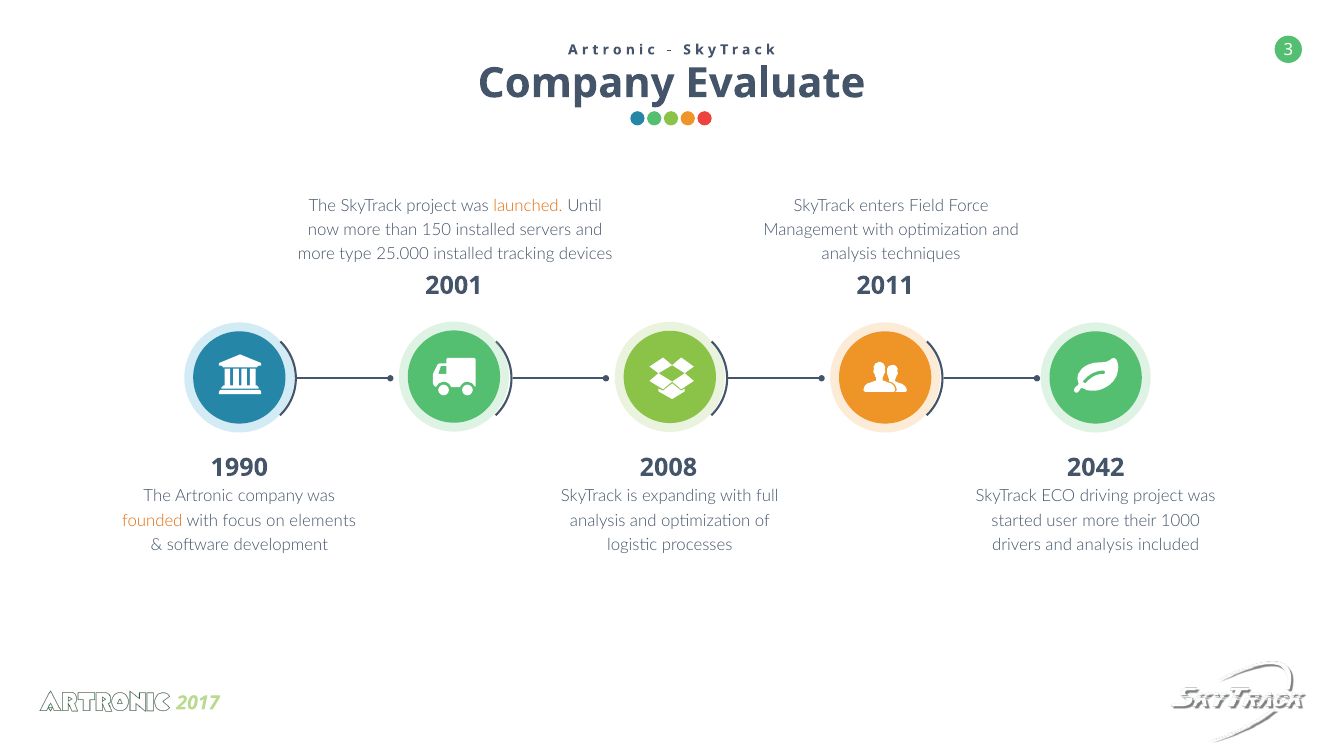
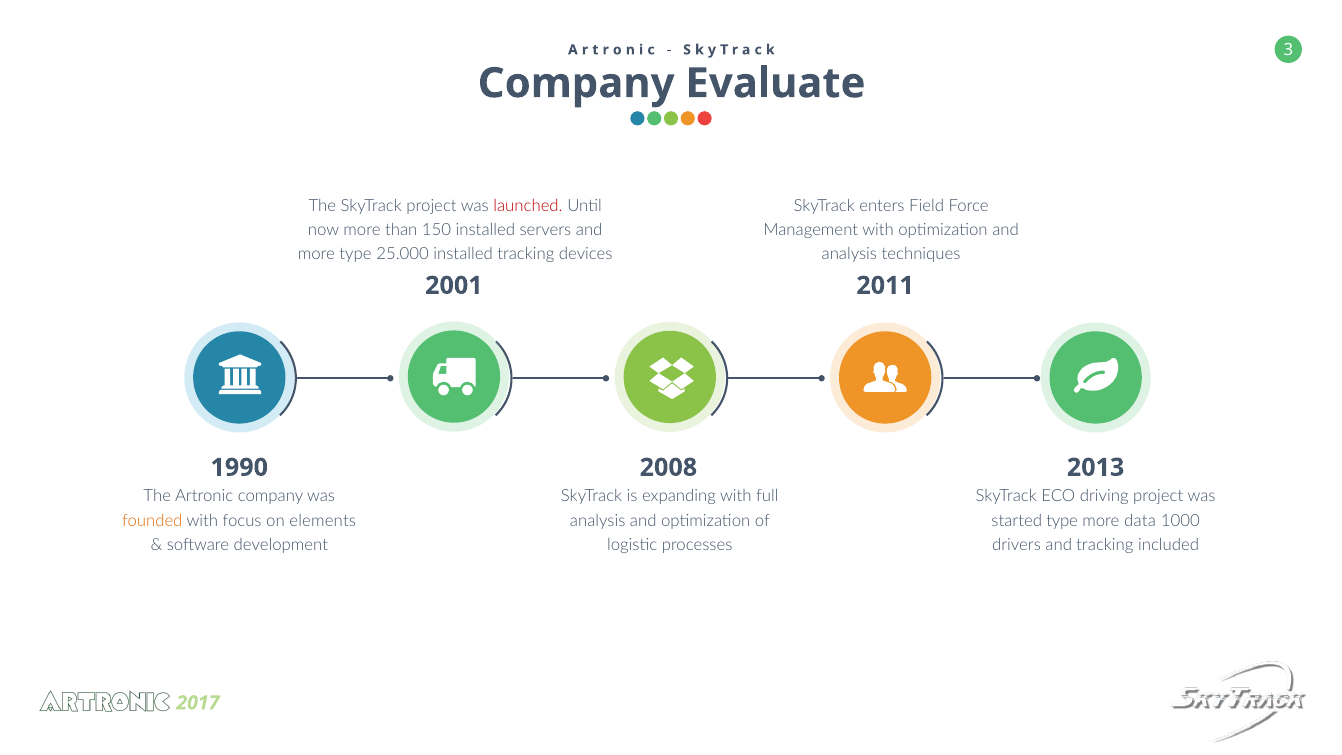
launched colour: orange -> red (528, 206)
2042: 2042 -> 2013 (1096, 468)
started user: user -> type (1062, 521)
their: their -> data (1140, 521)
drivers and analysis: analysis -> tracking (1105, 545)
